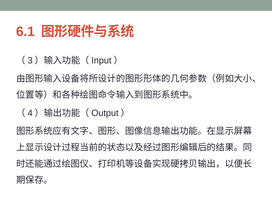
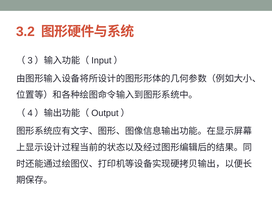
6.1: 6.1 -> 3.2 (25, 32)
